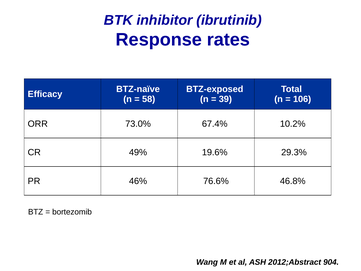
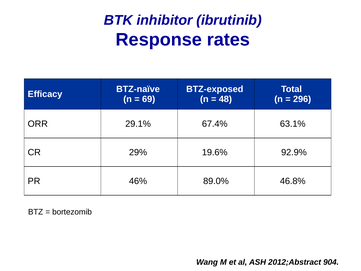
58: 58 -> 69 (149, 99)
39: 39 -> 48 (225, 99)
106: 106 -> 296 (302, 99)
73.0%: 73.0% -> 29.1% (138, 124)
10.2%: 10.2% -> 63.1% (293, 124)
49%: 49% -> 29% (138, 152)
29.3%: 29.3% -> 92.9% (294, 152)
76.6%: 76.6% -> 89.0% (216, 181)
